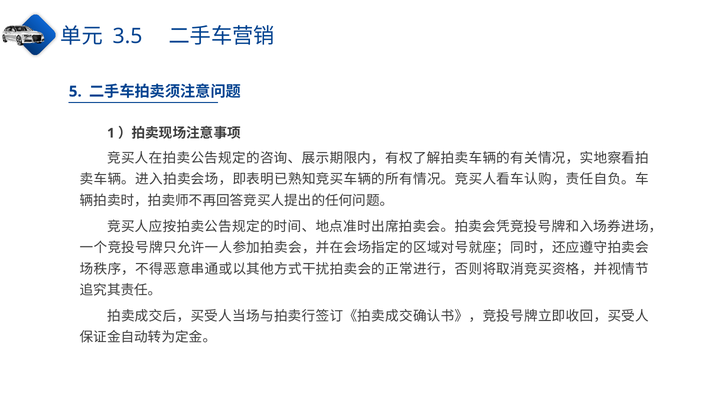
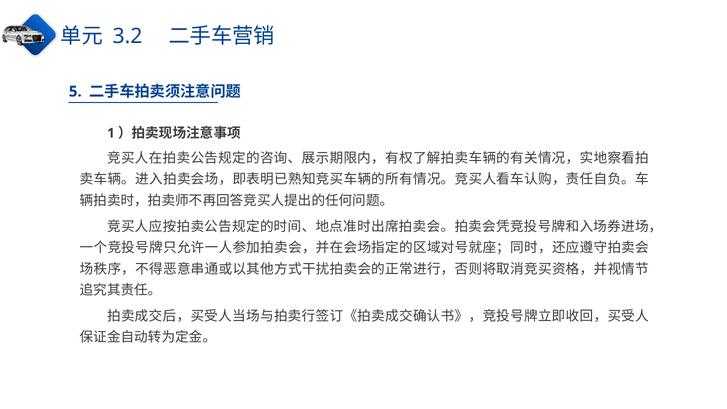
3.5: 3.5 -> 3.2 (128, 36)
